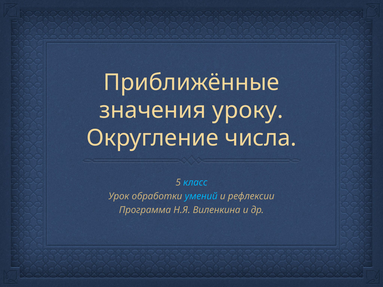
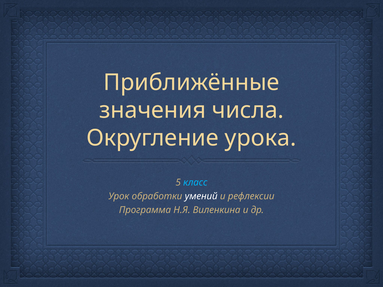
уроку: уроку -> числа (248, 110)
числа: числа -> урока (261, 138)
умений colour: light blue -> white (201, 196)
